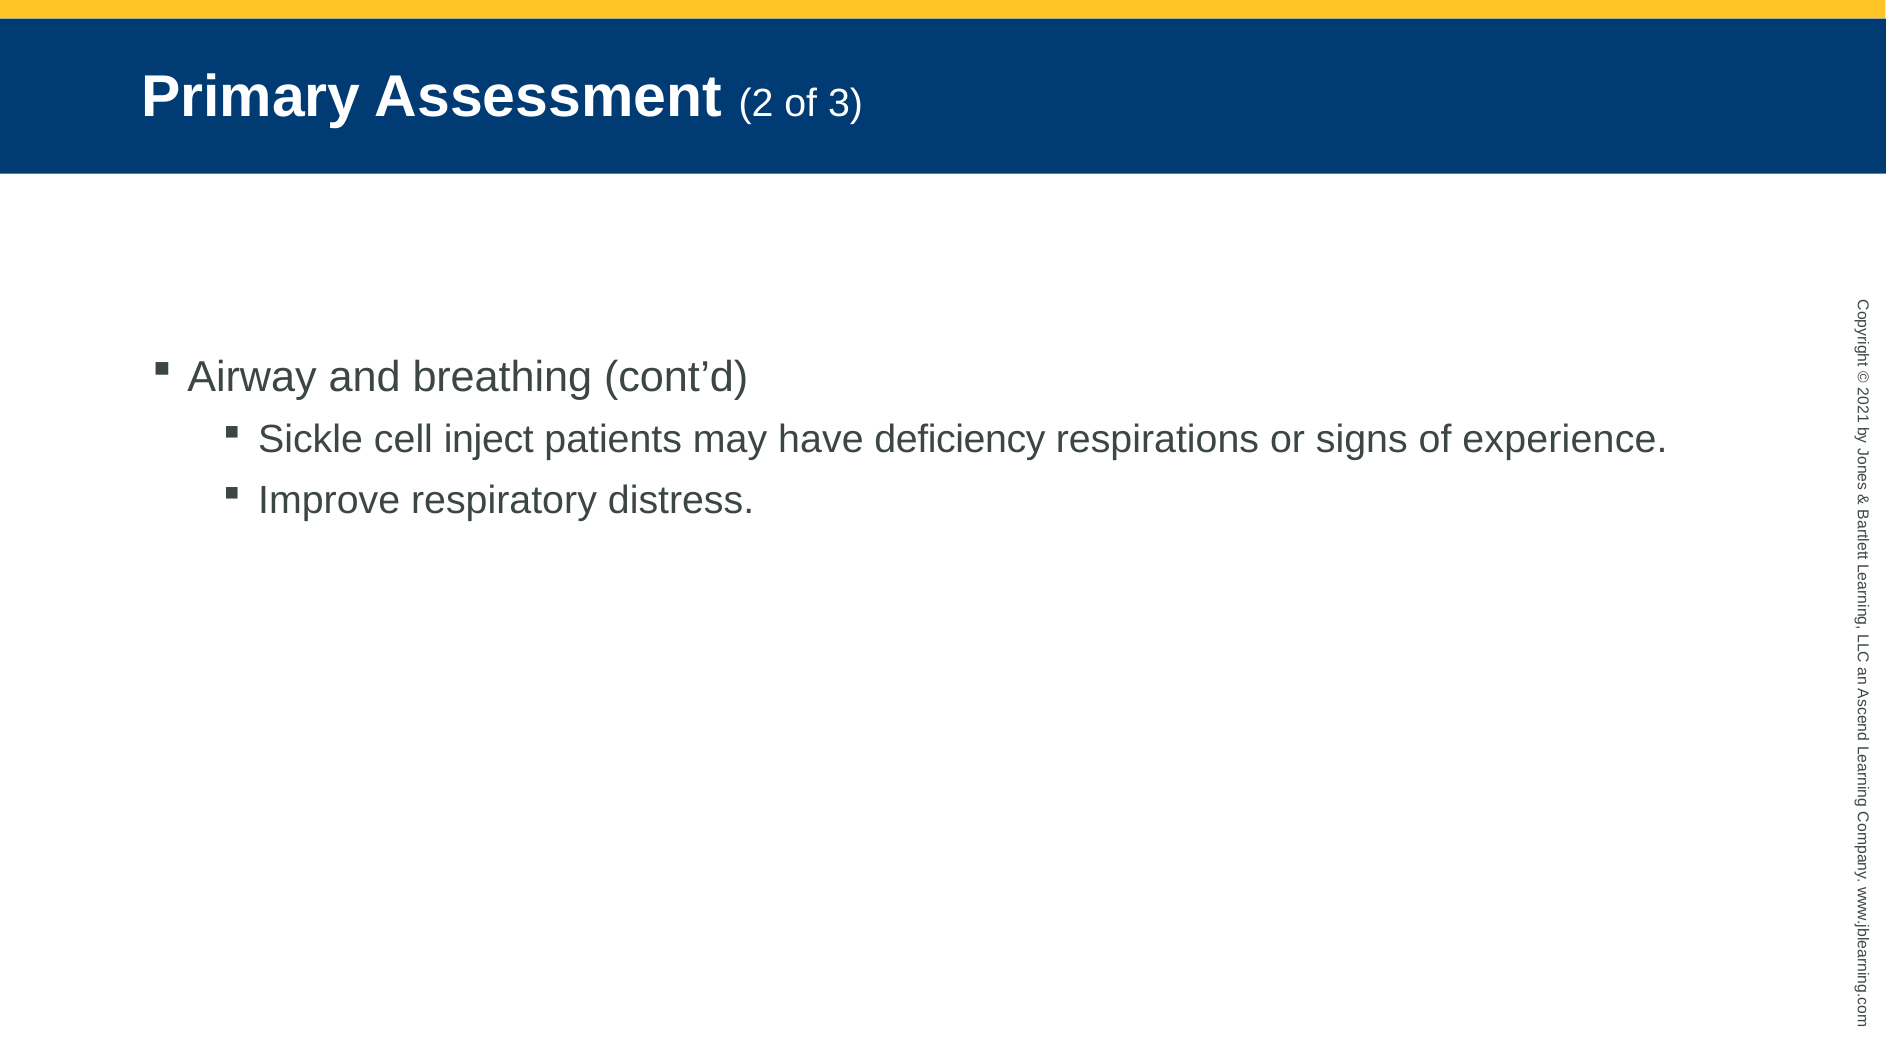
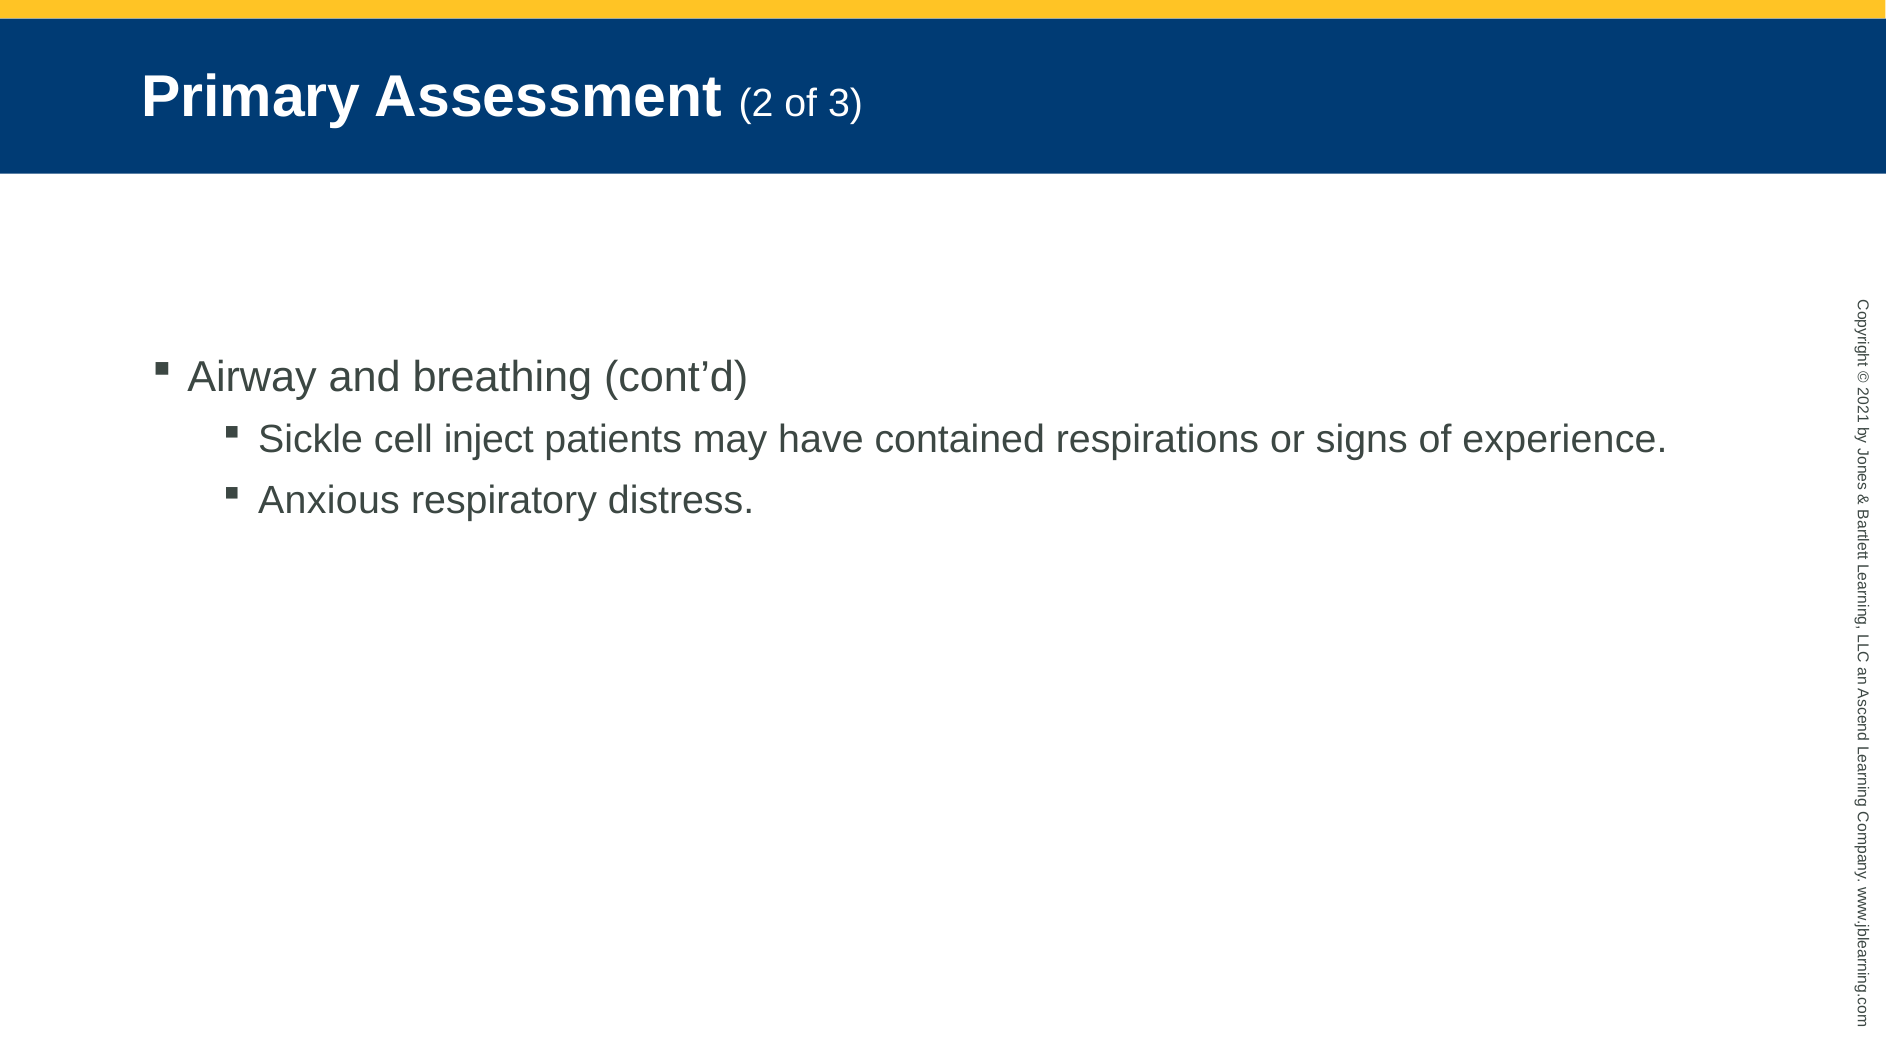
deficiency: deficiency -> contained (960, 440)
Improve: Improve -> Anxious (329, 501)
